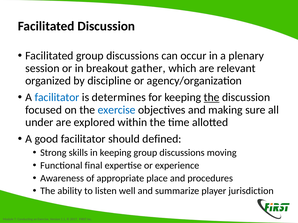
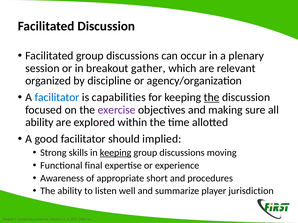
determines: determines -> capabilities (119, 98)
exercise colour: blue -> purple (117, 110)
under: under -> ability (39, 123)
defined: defined -> implied (162, 139)
keeping underline: none -> present (116, 153)
place: place -> short (157, 179)
